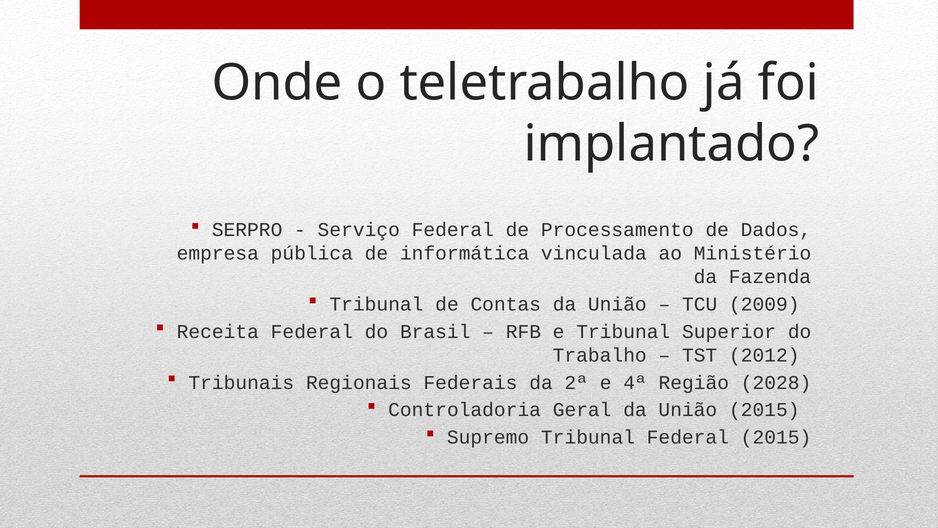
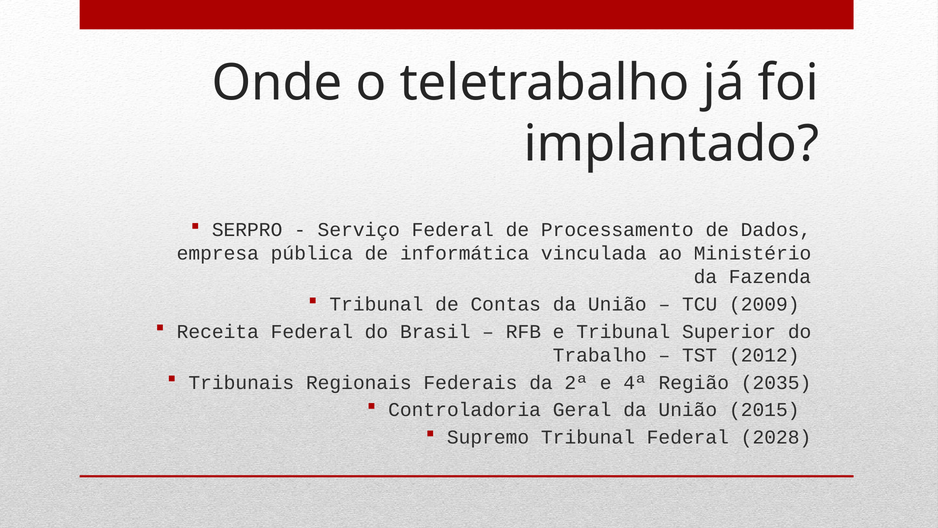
2028: 2028 -> 2035 (776, 382)
Federal 2015: 2015 -> 2028 (776, 437)
